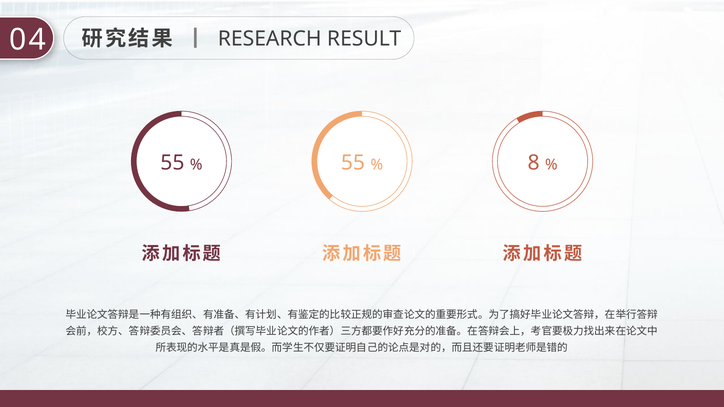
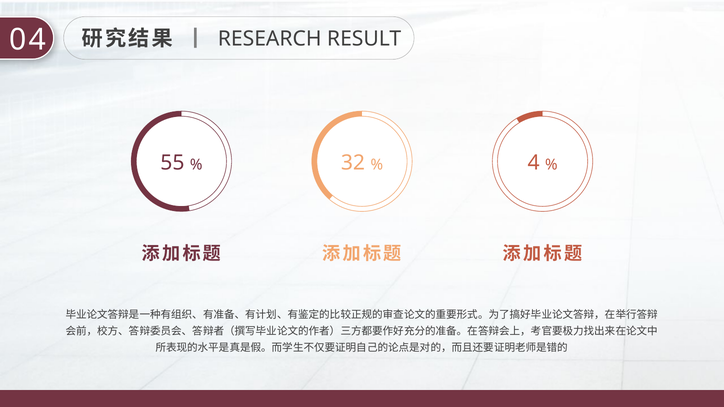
55: 55 -> 32 (353, 163)
8: 8 -> 4 (534, 163)
